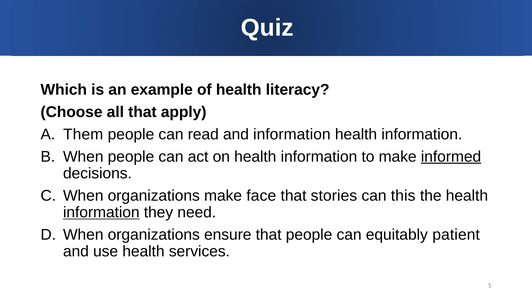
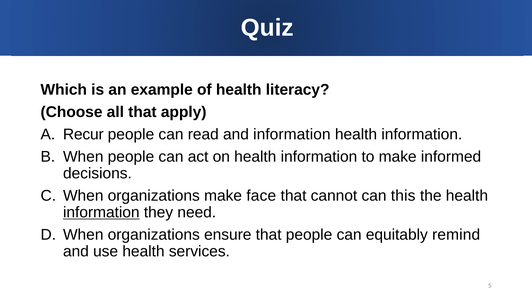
Them: Them -> Recur (83, 134)
informed underline: present -> none (451, 157)
stories: stories -> cannot (334, 196)
patient: patient -> remind (456, 235)
